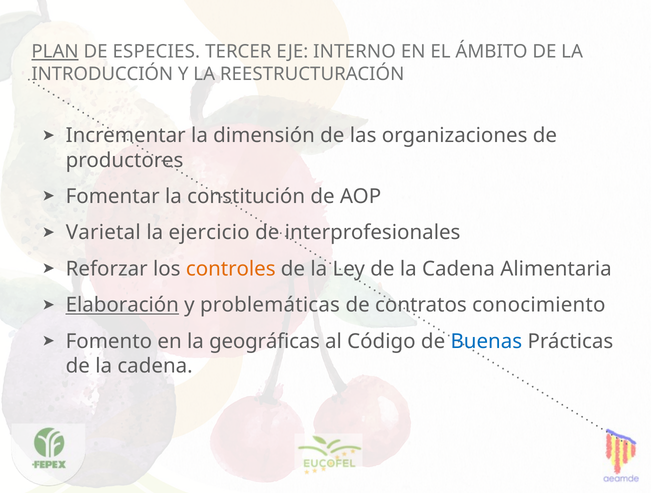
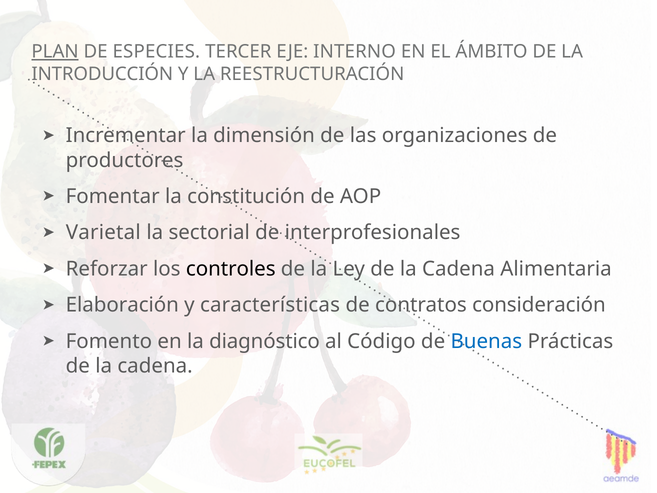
ejercicio: ejercicio -> sectorial (209, 233)
controles colour: orange -> black (231, 269)
Elaboración underline: present -> none (122, 305)
problemáticas: problemáticas -> características (270, 305)
conocimiento: conocimiento -> consideración (539, 305)
geográficas: geográficas -> diagnóstico (265, 341)
